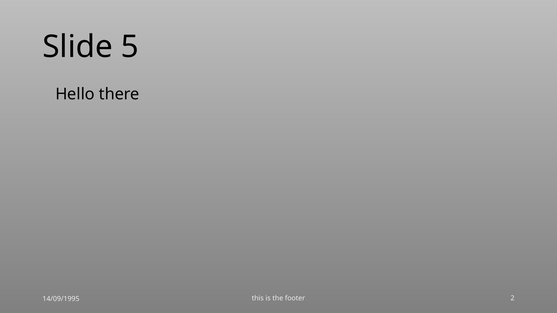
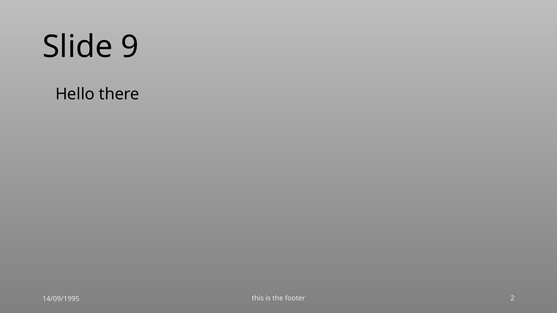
5: 5 -> 9 (130, 47)
